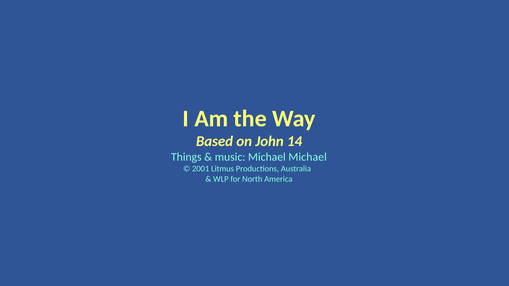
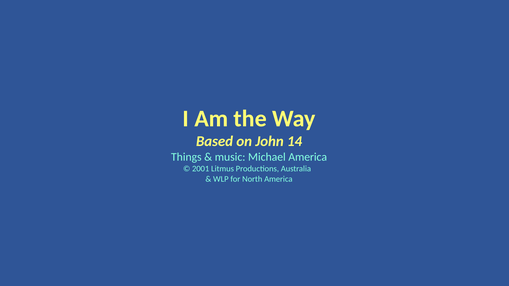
Michael Michael: Michael -> America (308, 157)
